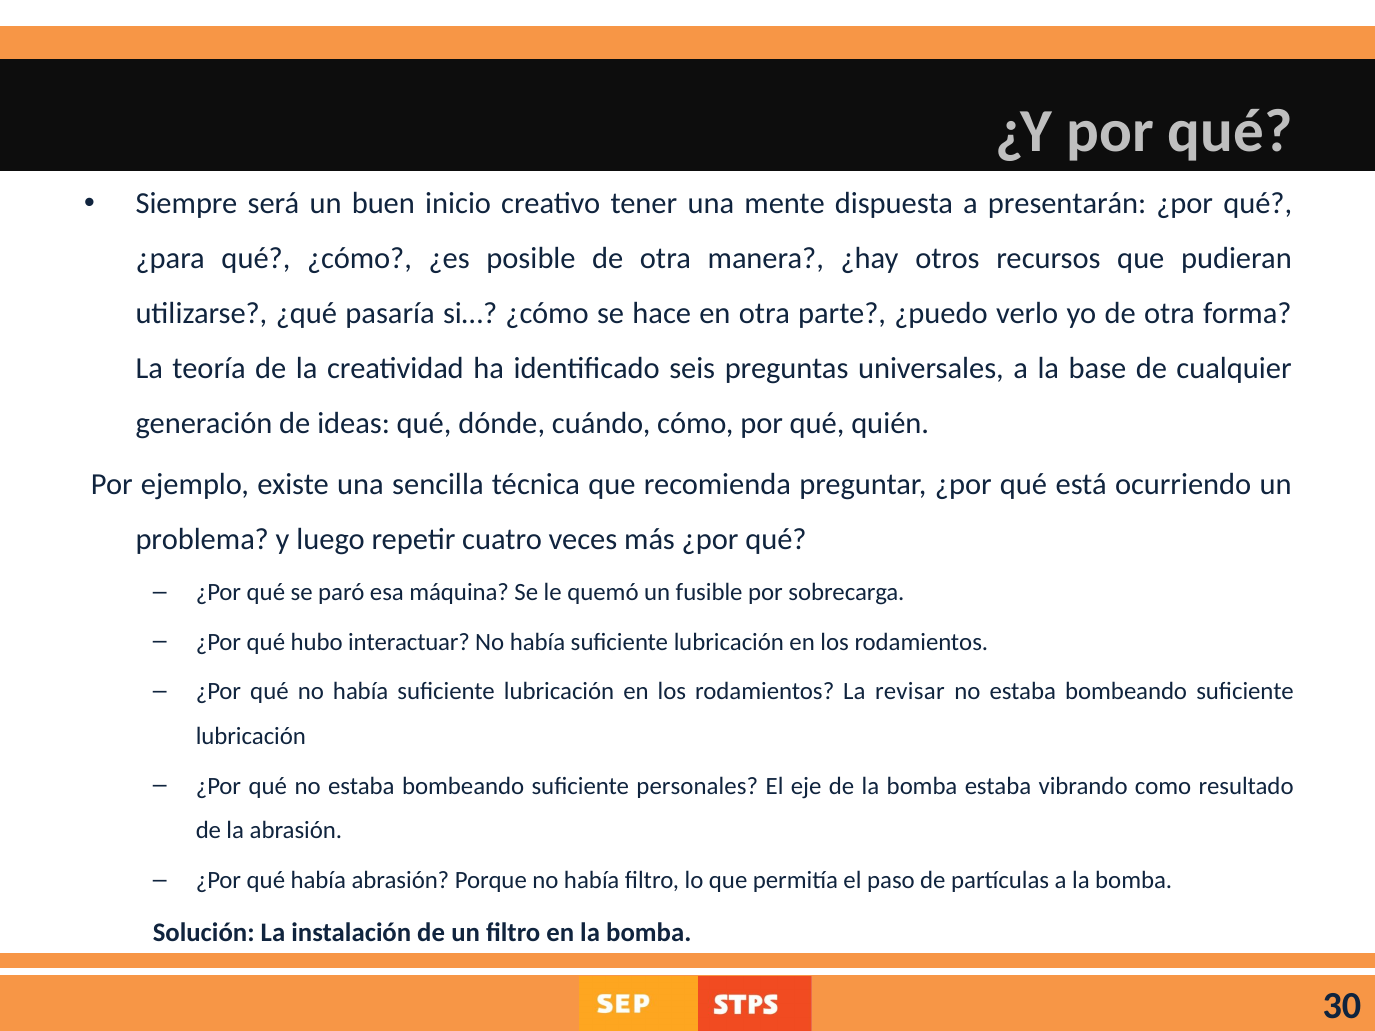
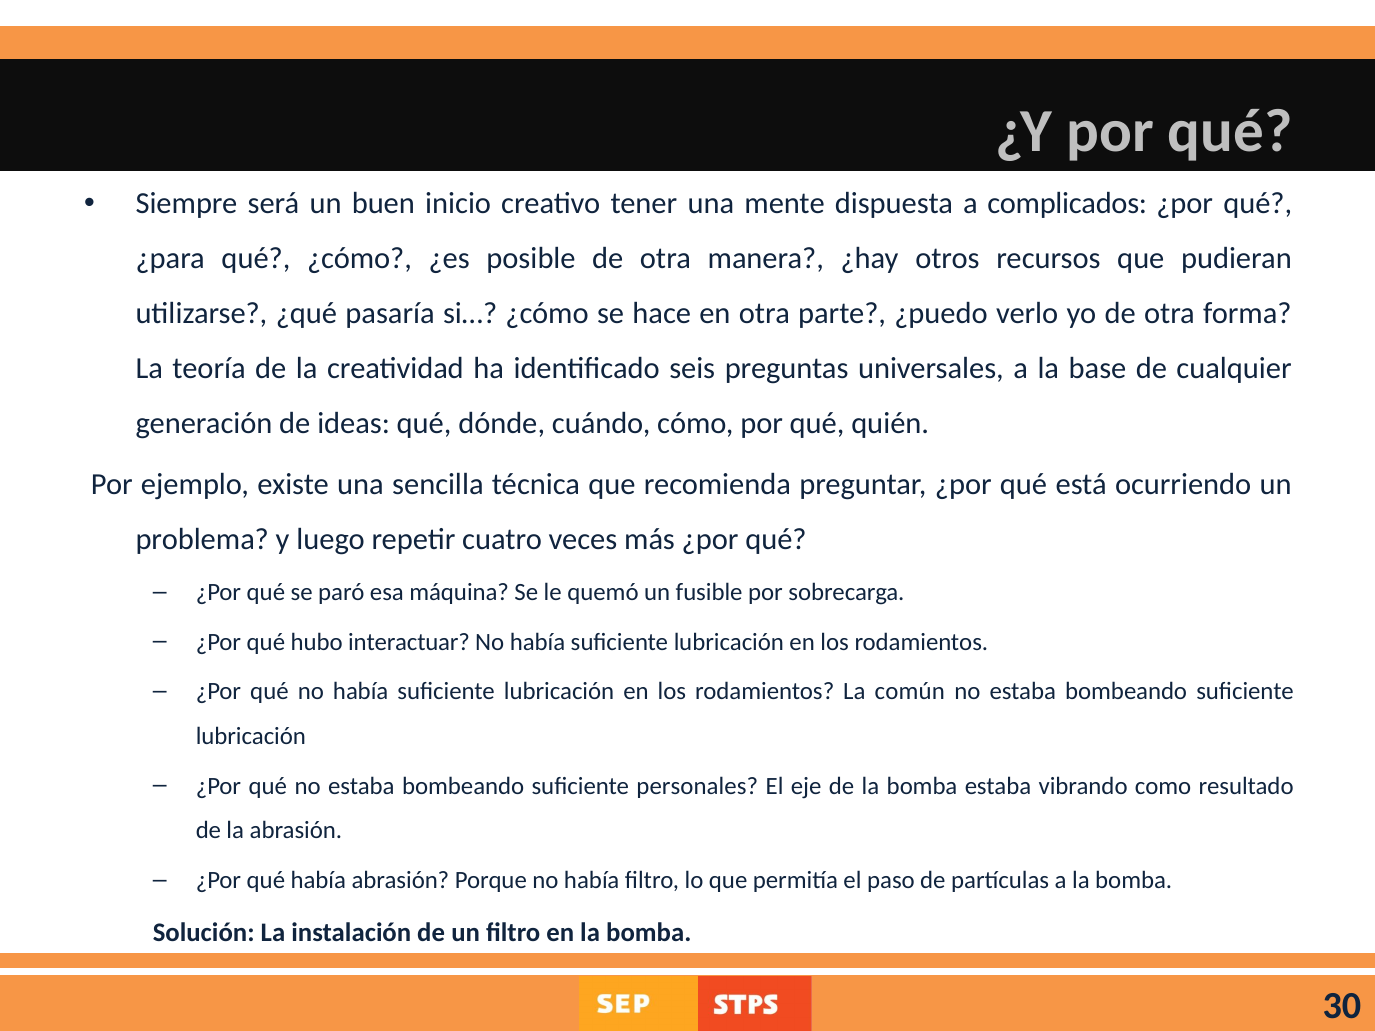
presentarán: presentarán -> complicados (1067, 204)
revisar: revisar -> común (910, 692)
